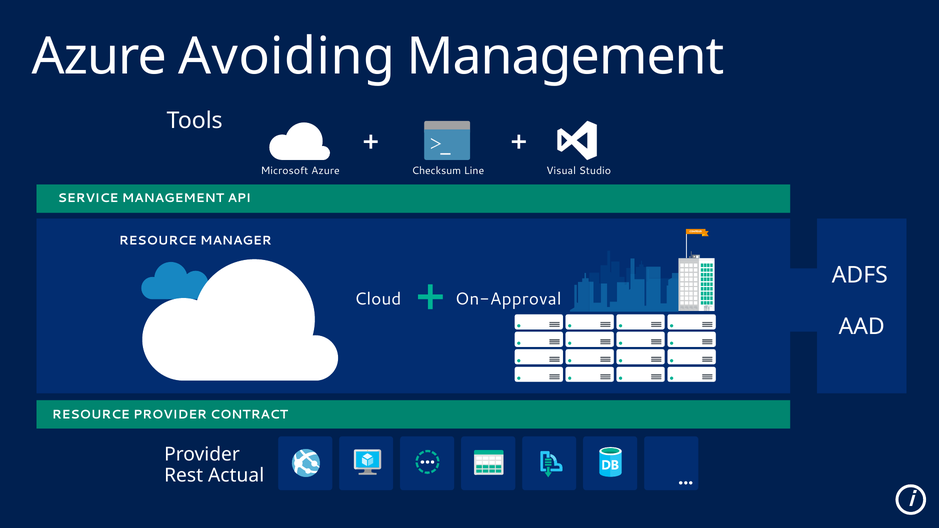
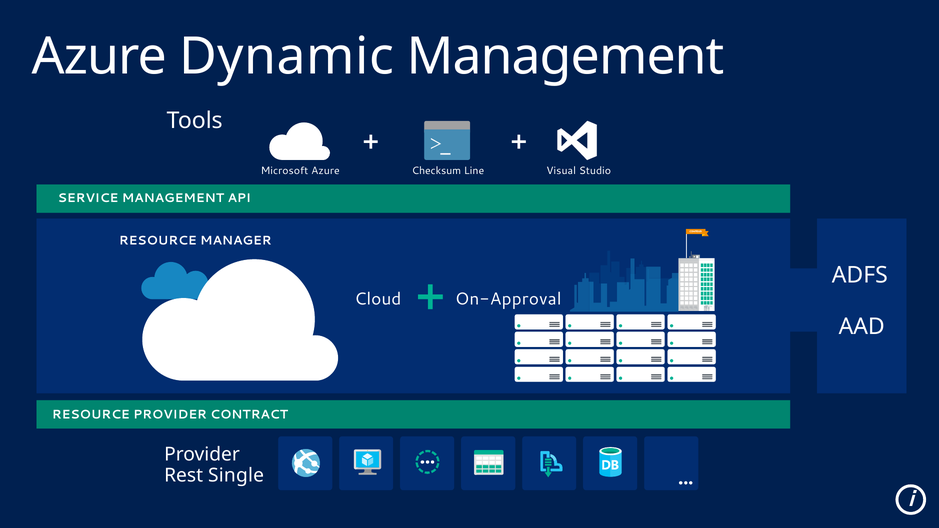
Avoiding: Avoiding -> Dynamic (287, 57)
Actual: Actual -> Single (236, 475)
